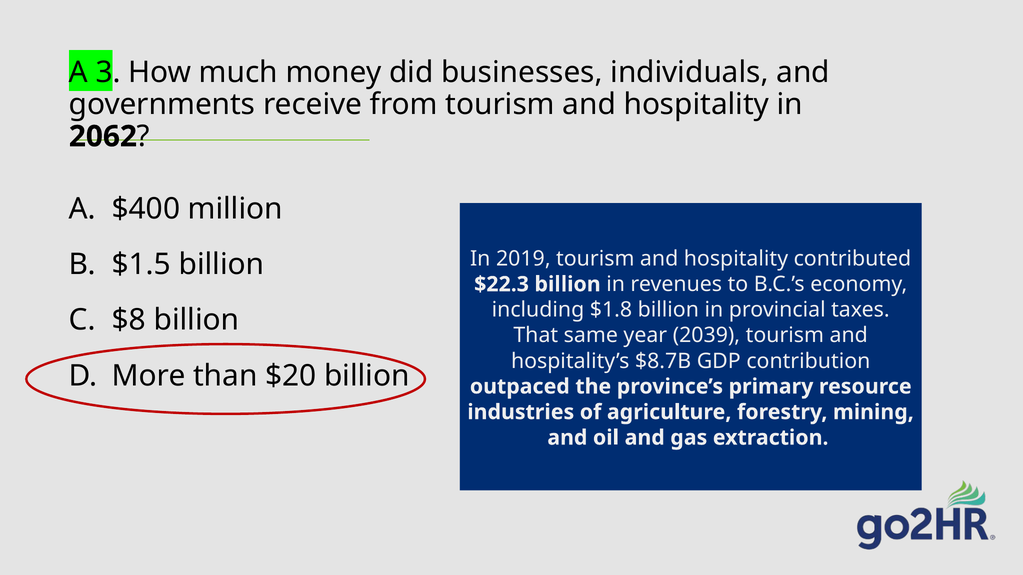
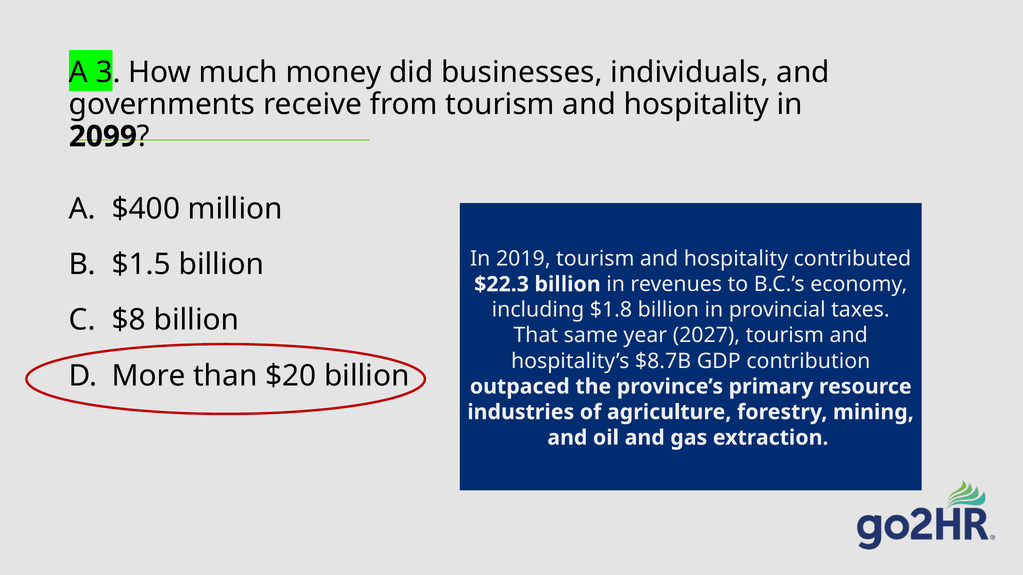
2062: 2062 -> 2099 (103, 137)
2039: 2039 -> 2027 (706, 336)
